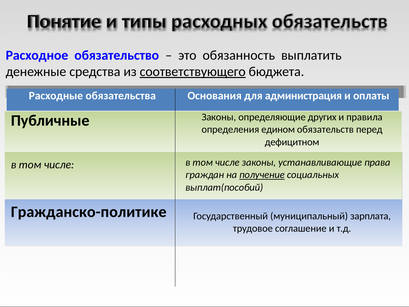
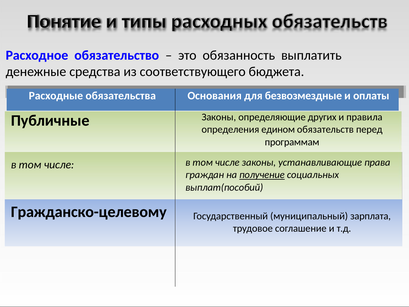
соответствующего underline: present -> none (193, 72)
администрация: администрация -> безвозмездные (303, 96)
дефицитном: дефицитном -> программам (292, 142)
Гражданско-политике: Гражданско-политике -> Гражданско-целевому (89, 212)
